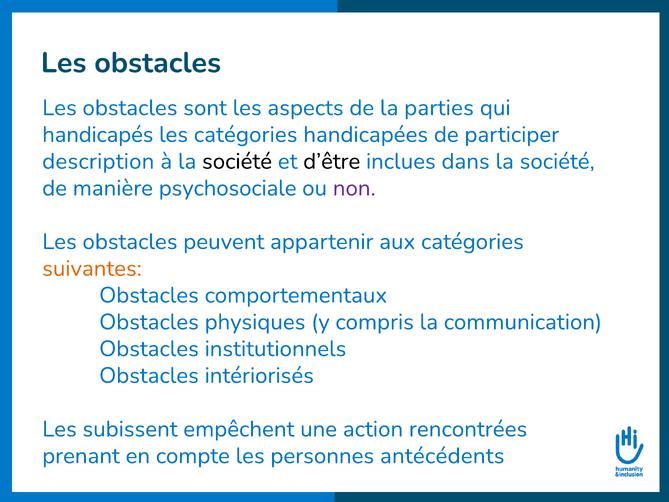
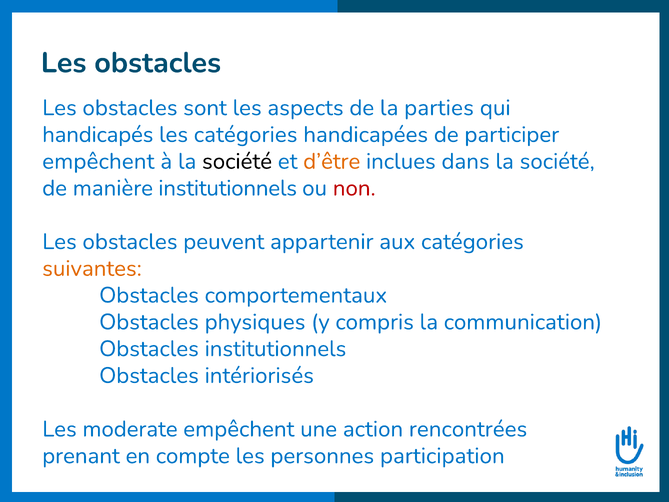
description: description -> empêchent (98, 161)
d’être colour: black -> orange (332, 161)
manière psychosociale: psychosociale -> institutionnels (228, 188)
non colour: purple -> red (354, 188)
subissent: subissent -> moderate (130, 429)
antécédents: antécédents -> participation (442, 456)
